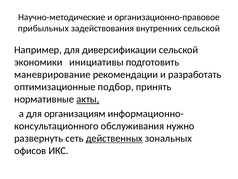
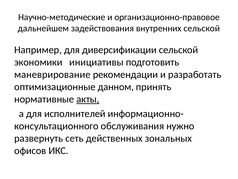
прибыльных: прибыльных -> дальнейшем (43, 28)
подбор: подбор -> данном (116, 87)
организациям: организациям -> исполнителей (75, 113)
действенных underline: present -> none (114, 138)
